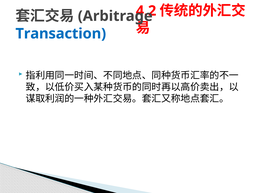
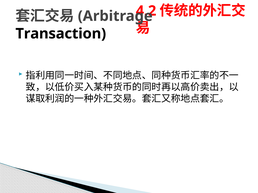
Transaction colour: blue -> black (61, 34)
